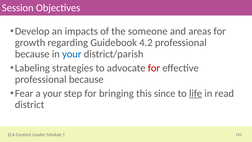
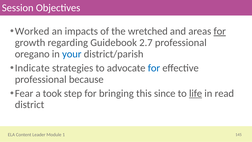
Develop: Develop -> Worked (32, 31)
someone: someone -> wretched (148, 31)
for underline: none -> present (220, 31)
4.2: 4.2 -> 2.7 (146, 43)
because: because -> oregano (32, 54)
Labeling: Labeling -> Indicate (32, 68)
for colour: red -> blue (154, 68)
a your: your -> took (52, 93)
